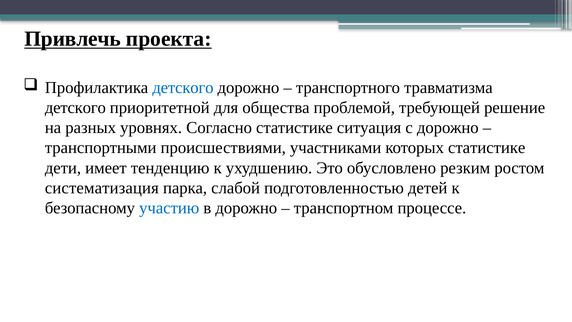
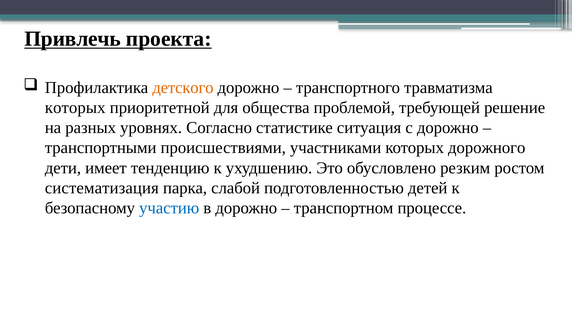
детского colour: blue -> orange (183, 88)
детского: детского -> которых (75, 108)
которых статистике: статистике -> дорожного (487, 148)
